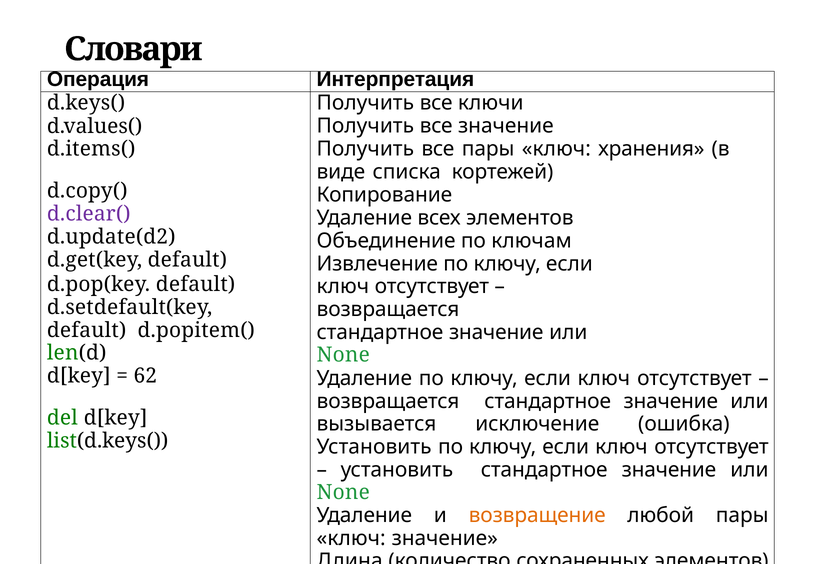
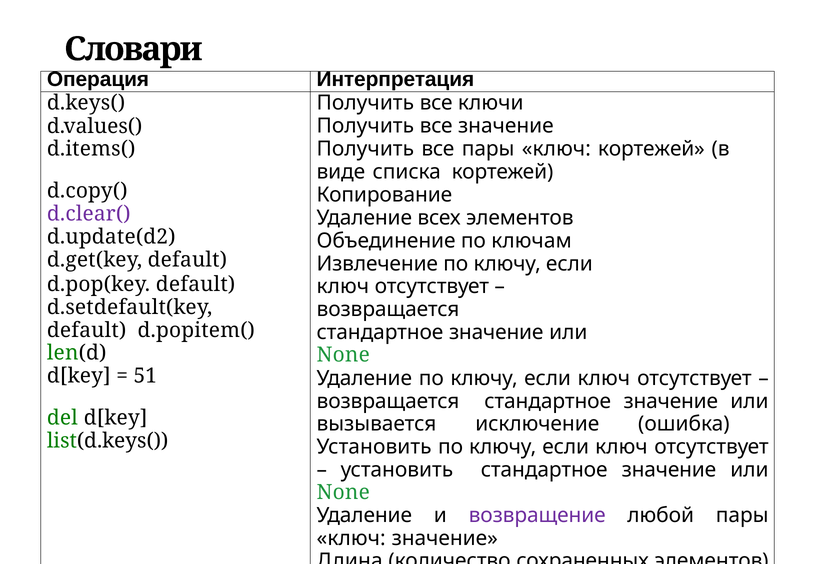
ключ хранения: хранения -> кортежей (651, 149)
62: 62 -> 51 (145, 376)
возвращение colour: orange -> purple (537, 516)
